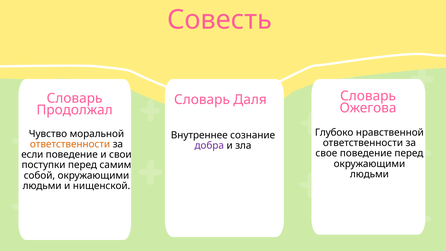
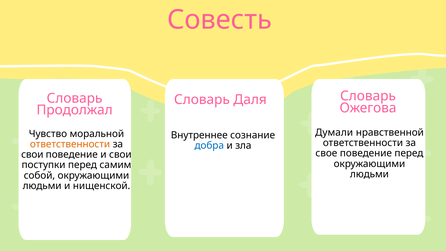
Глубоко: Глубоко -> Думали (334, 132)
добра colour: purple -> blue (209, 146)
если: если -> свои (32, 155)
